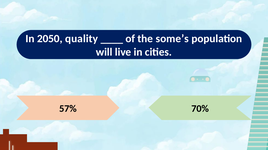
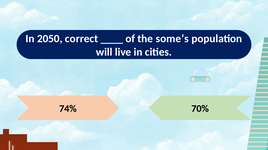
quality: quality -> correct (82, 39)
57%: 57% -> 74% (68, 109)
